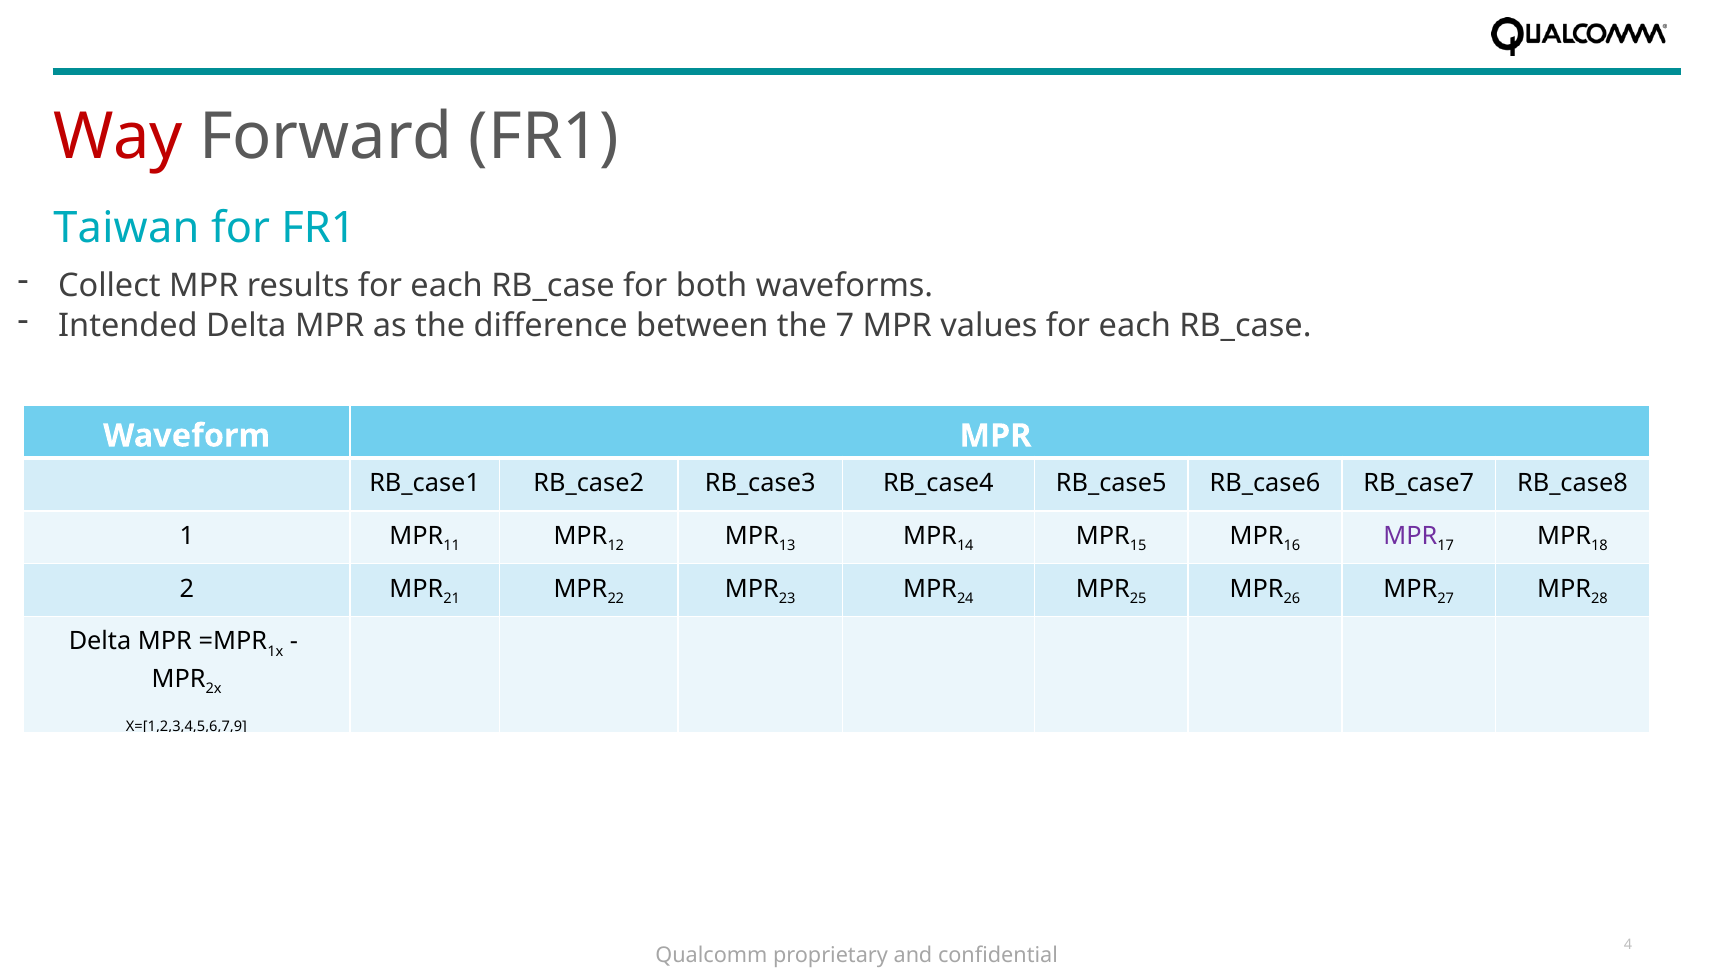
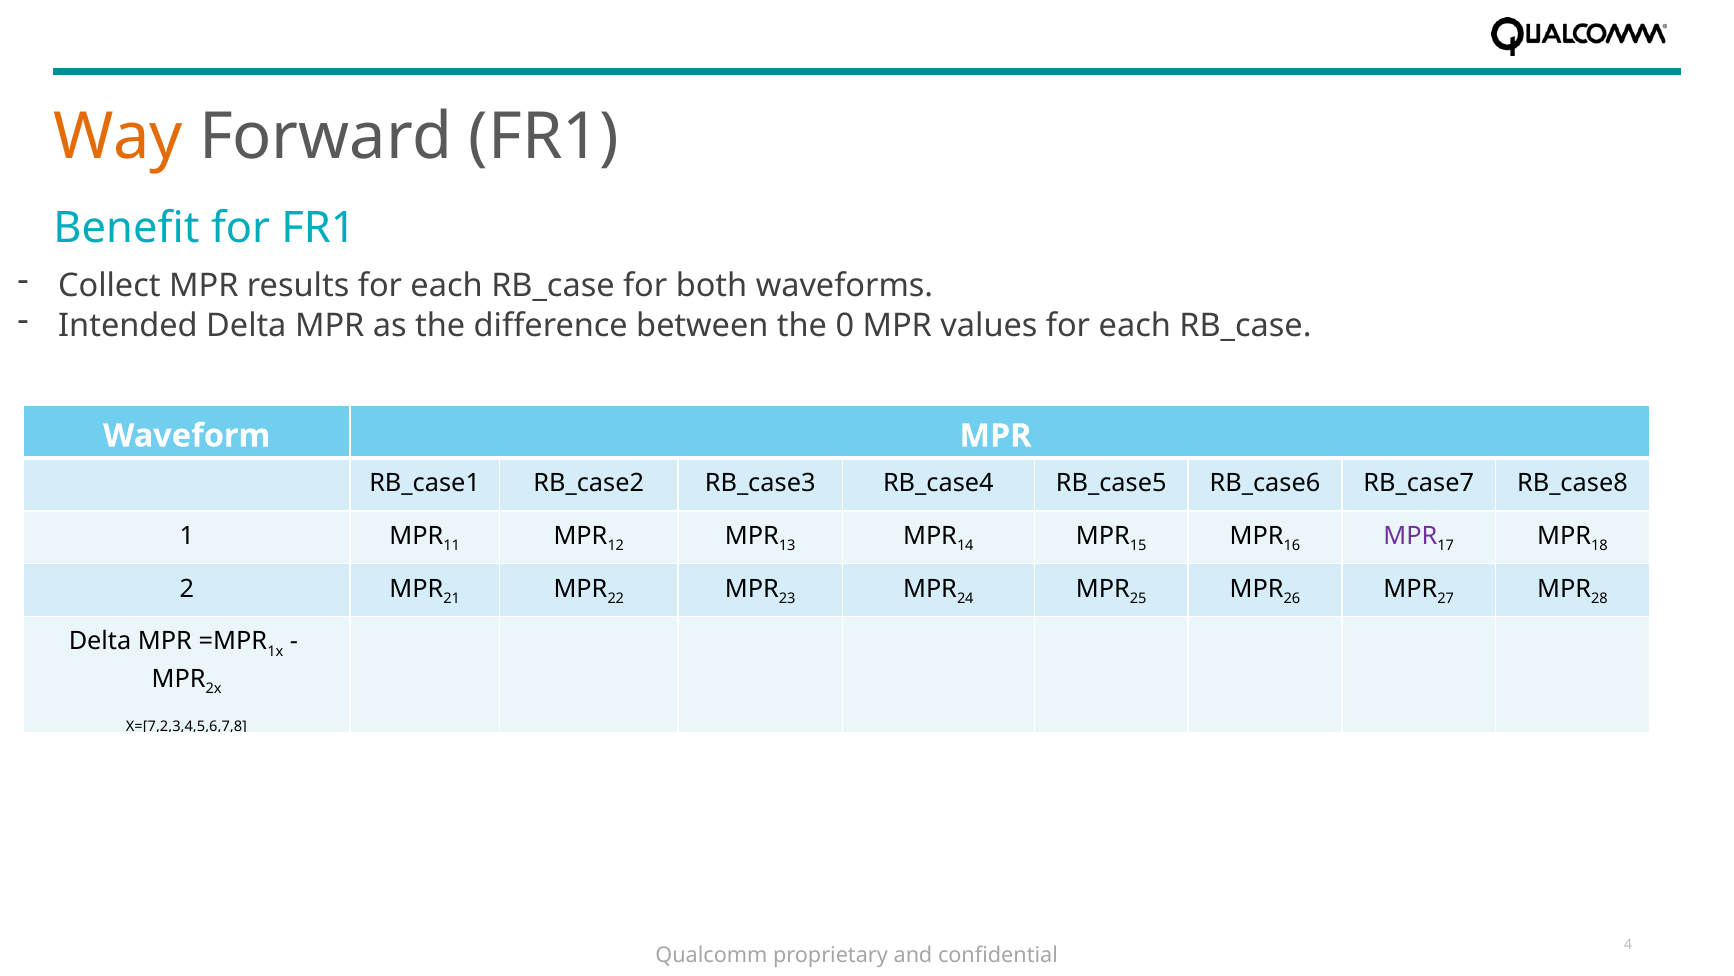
Way colour: red -> orange (118, 137)
Taiwan: Taiwan -> Benefit (126, 228)
7: 7 -> 0 (845, 326)
X=[1,2,3,4,5,6,7,9: X=[1,2,3,4,5,6,7,9 -> X=[7,2,3,4,5,6,7,8 (186, 727)
